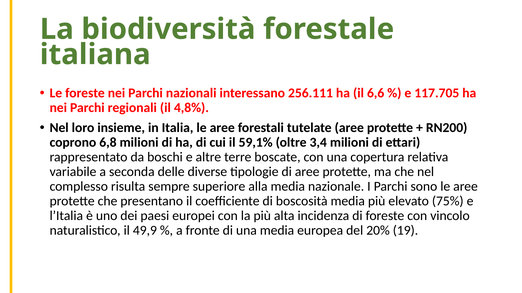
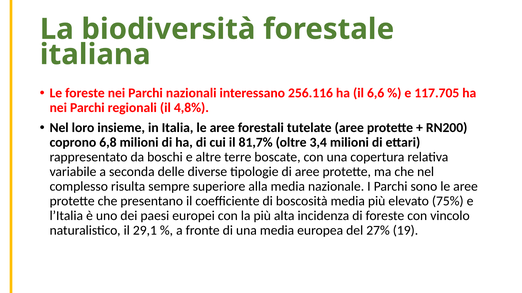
256.111: 256.111 -> 256.116 (310, 93)
59,1%: 59,1% -> 81,7% (256, 143)
49,9: 49,9 -> 29,1 (145, 231)
20%: 20% -> 27% (378, 231)
